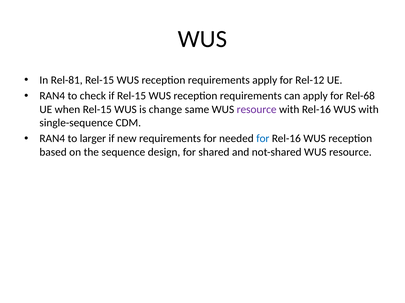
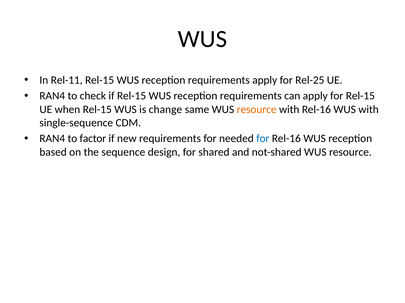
Rel-81: Rel-81 -> Rel-11 (67, 80)
Rel-12: Rel-12 -> Rel-25 (310, 80)
for Rel-68: Rel-68 -> Rel-15 (360, 96)
resource colour: purple -> orange (257, 110)
larger: larger -> factor (93, 139)
